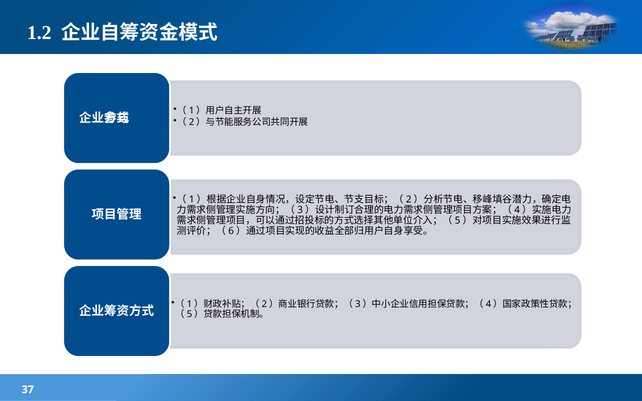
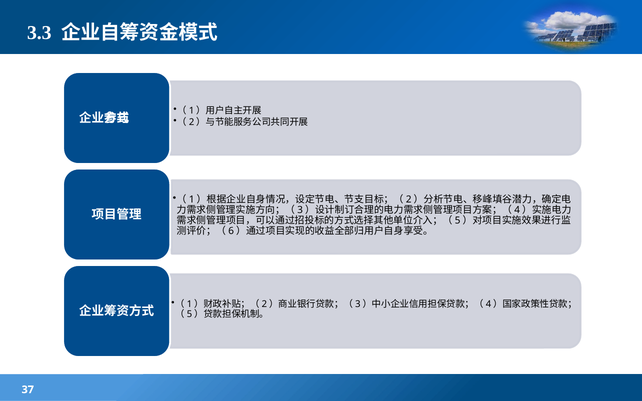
1.2: 1.2 -> 3.3 (39, 33)
